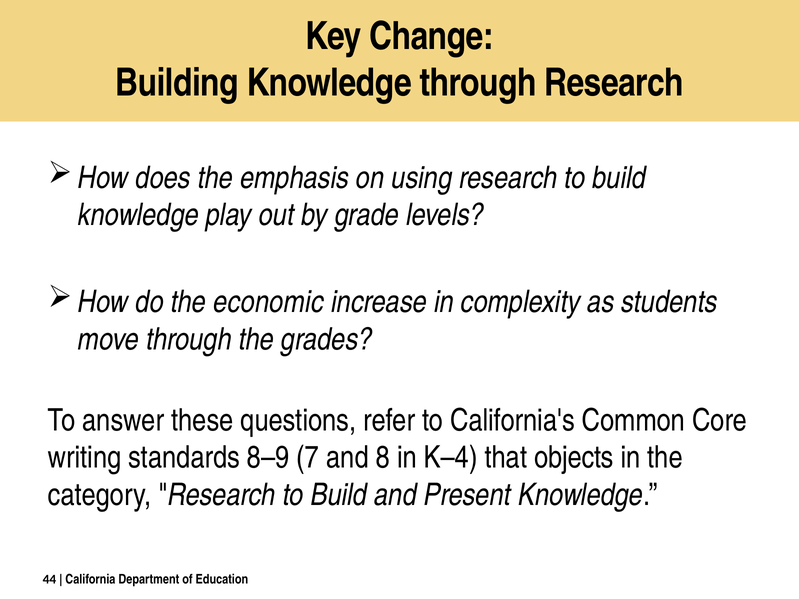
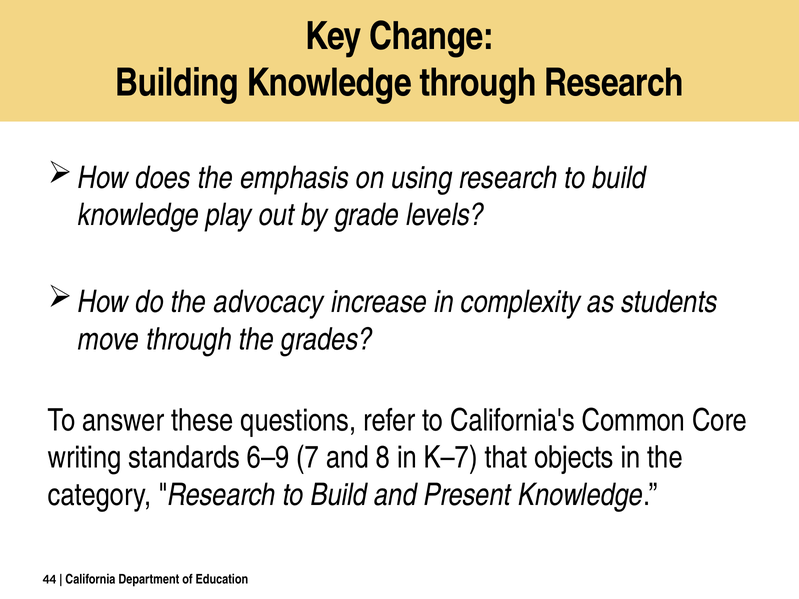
economic: economic -> advocacy (269, 302)
8–9: 8–9 -> 6–9 (268, 458)
K–4: K–4 -> K–7 (451, 458)
